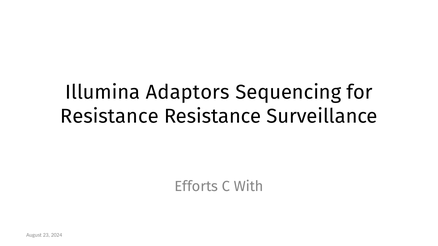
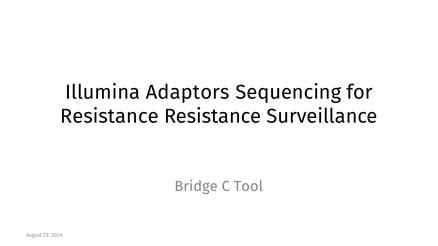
Efforts: Efforts -> Bridge (196, 187)
With: With -> Tool (249, 187)
